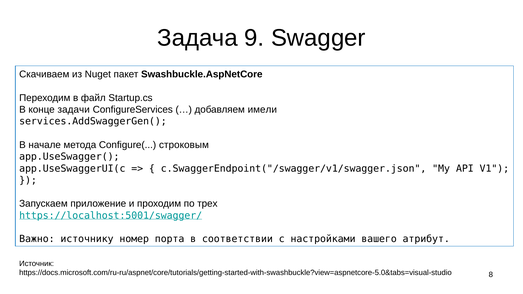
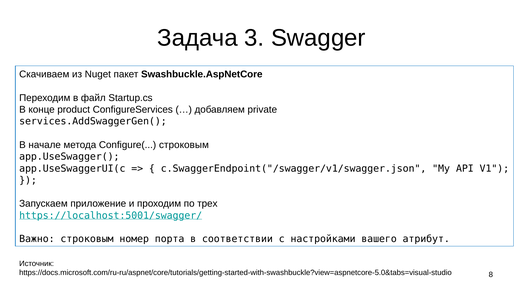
9: 9 -> 3 (254, 38)
задачи: задачи -> product (74, 110)
имели: имели -> private (262, 110)
Важно источнику: источнику -> строковым (87, 239)
